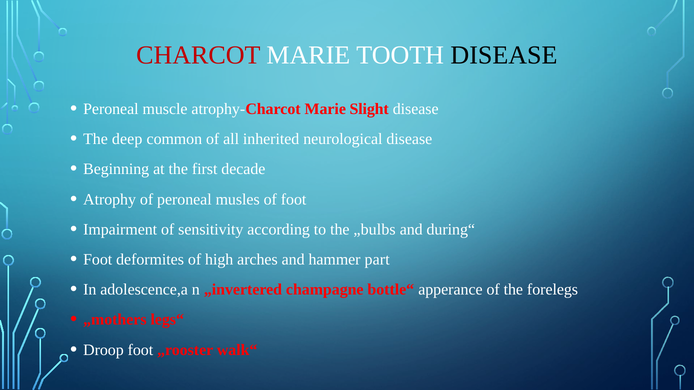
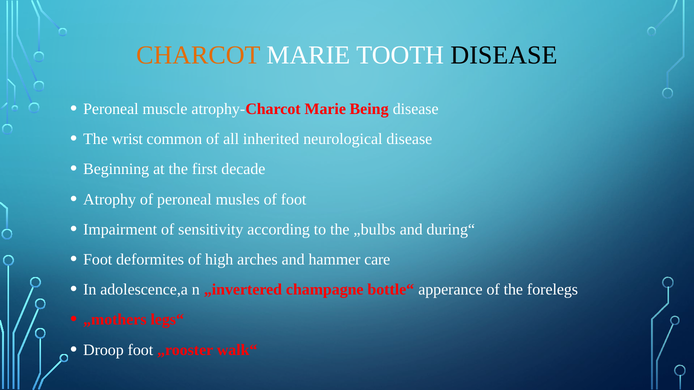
CHARCOT colour: red -> orange (198, 55)
Slight: Slight -> Being (369, 109)
deep: deep -> wrist (127, 139)
part: part -> care (377, 260)
